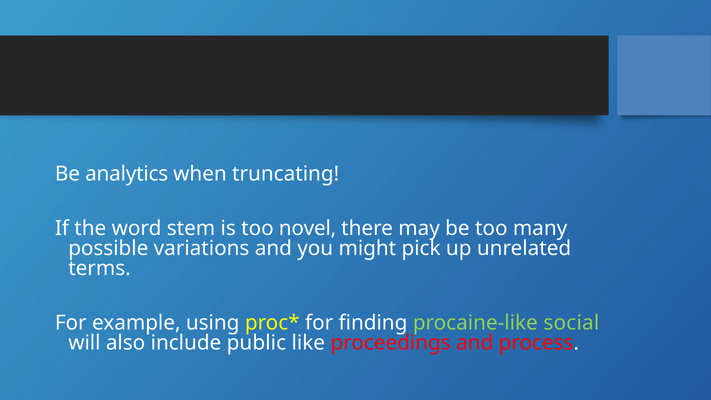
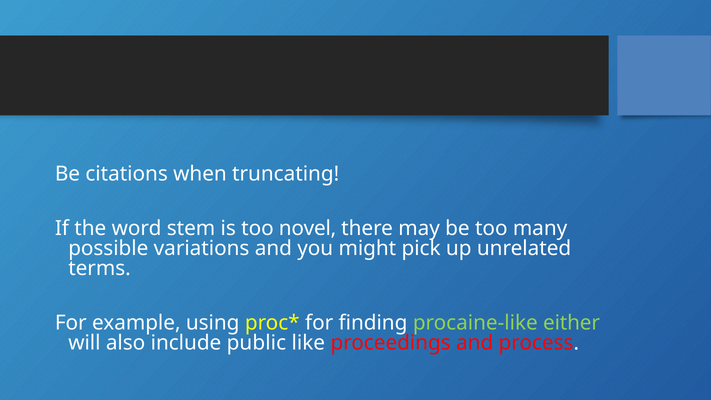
analytics: analytics -> citations (127, 174)
social: social -> either (572, 323)
